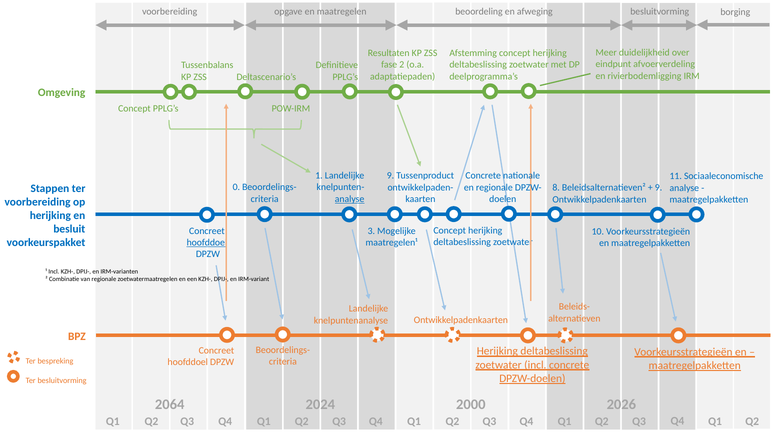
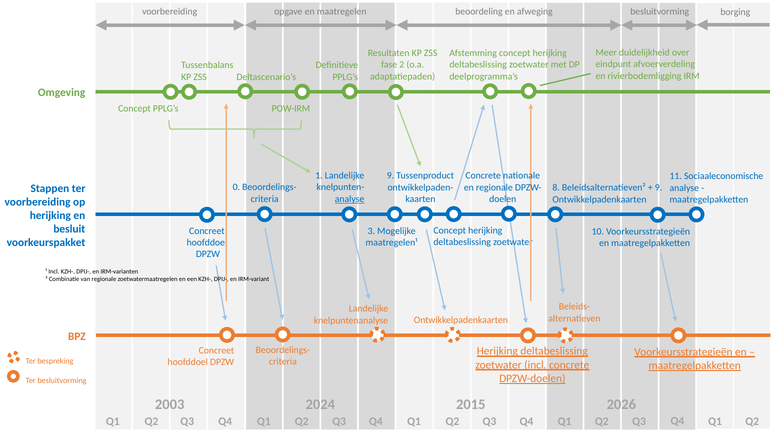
hoofddoel underline: present -> none (207, 243)
2064: 2064 -> 2003 (170, 404)
2000: 2000 -> 2015 (471, 405)
